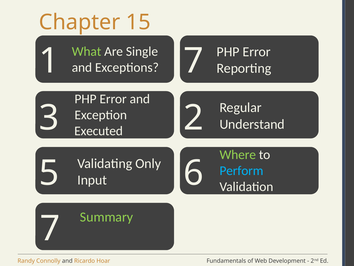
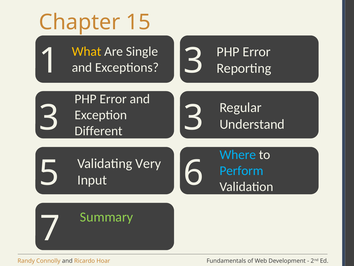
What colour: light green -> yellow (87, 51)
1 7: 7 -> 3 (194, 61)
2: 2 -> 3 (194, 118)
Executed: Executed -> Different (99, 131)
Where colour: light green -> light blue (238, 155)
Only: Only -> Very (148, 163)
